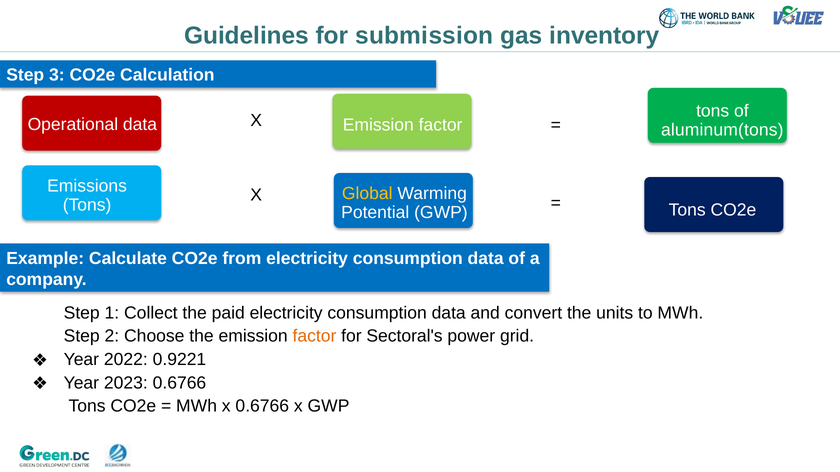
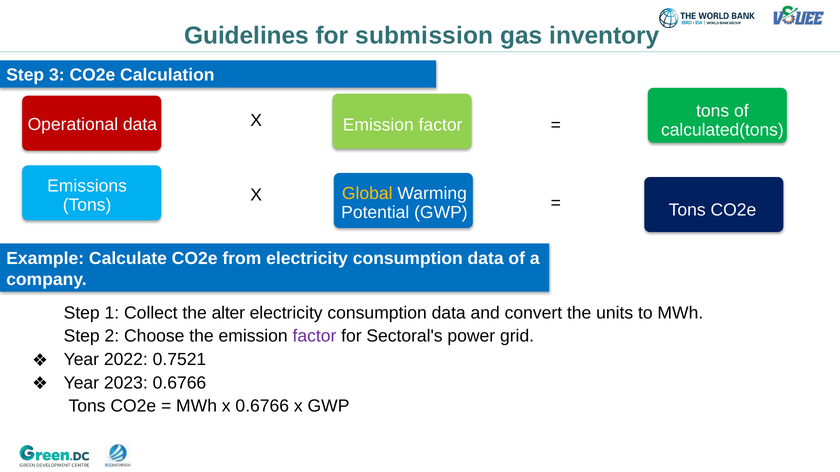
aluminum(tons: aluminum(tons -> calculated(tons (722, 130)
paid: paid -> alter (228, 313)
factor colour: orange -> purple (314, 336)
0.9221: 0.9221 -> 0.7521 (179, 360)
